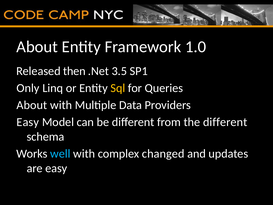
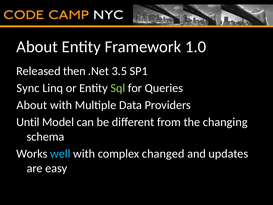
Only: Only -> Sync (28, 88)
Sql colour: yellow -> light green (118, 88)
Easy: Easy -> Until (28, 122)
the different: different -> changing (225, 122)
